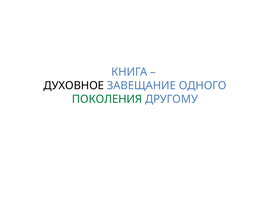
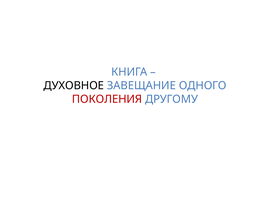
ПОКОЛЕНИЯ colour: green -> red (107, 99)
